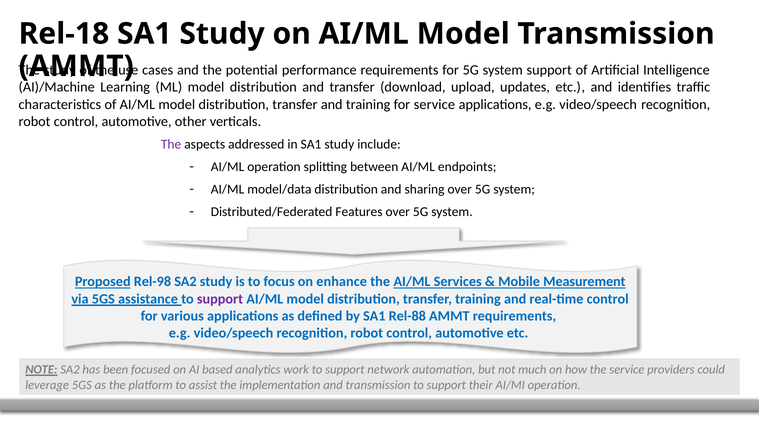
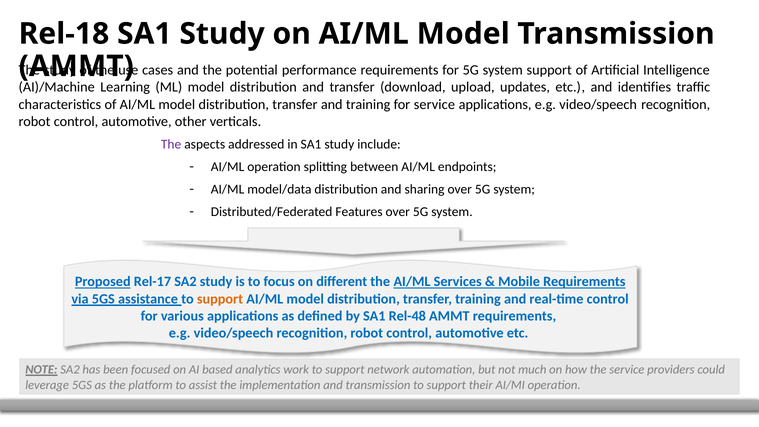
Rel-98: Rel-98 -> Rel-17 (152, 282)
enhance: enhance -> different (342, 282)
Mobile Measurement: Measurement -> Requirements (584, 282)
support colour: purple -> orange (220, 299)
Rel-88: Rel-88 -> Rel-48 (407, 316)
